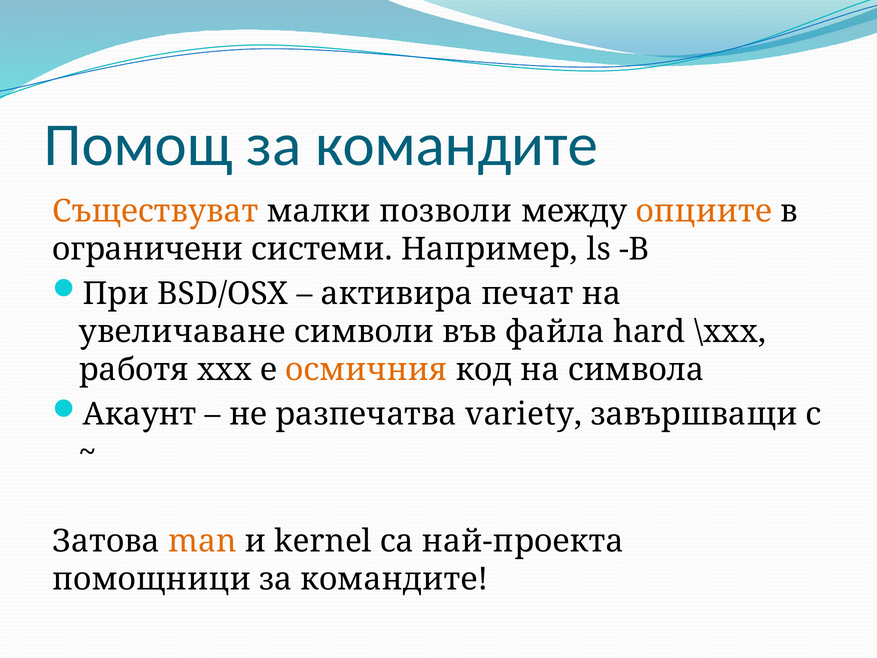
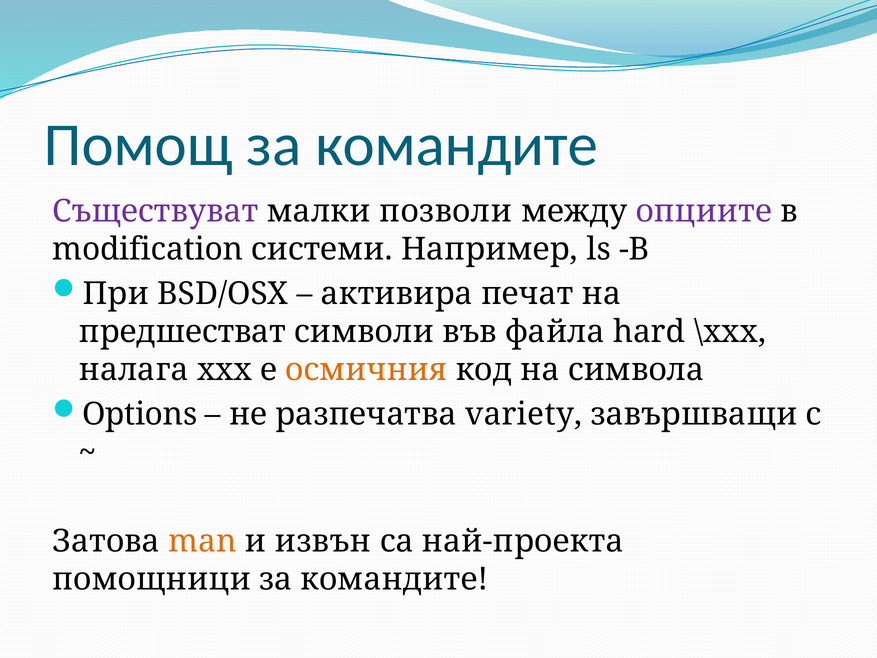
Съществуват colour: orange -> purple (156, 211)
опциите colour: orange -> purple (704, 211)
ограничени: ограничени -> modification (148, 249)
увеличаване: увеличаване -> предшестват (182, 332)
работя: работя -> налага (134, 370)
Акаунт: Акаунт -> Options (140, 414)
kernel: kernel -> извън (323, 541)
